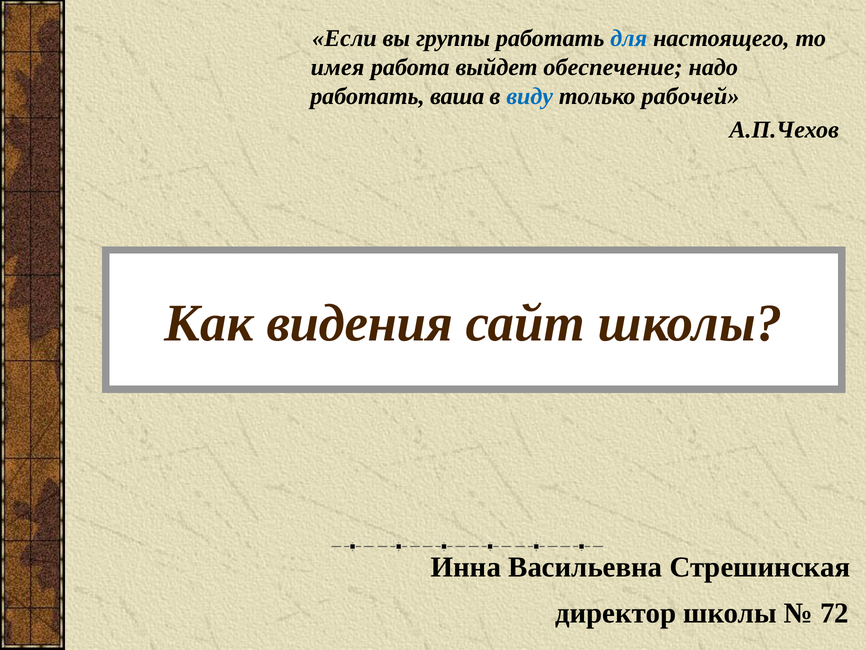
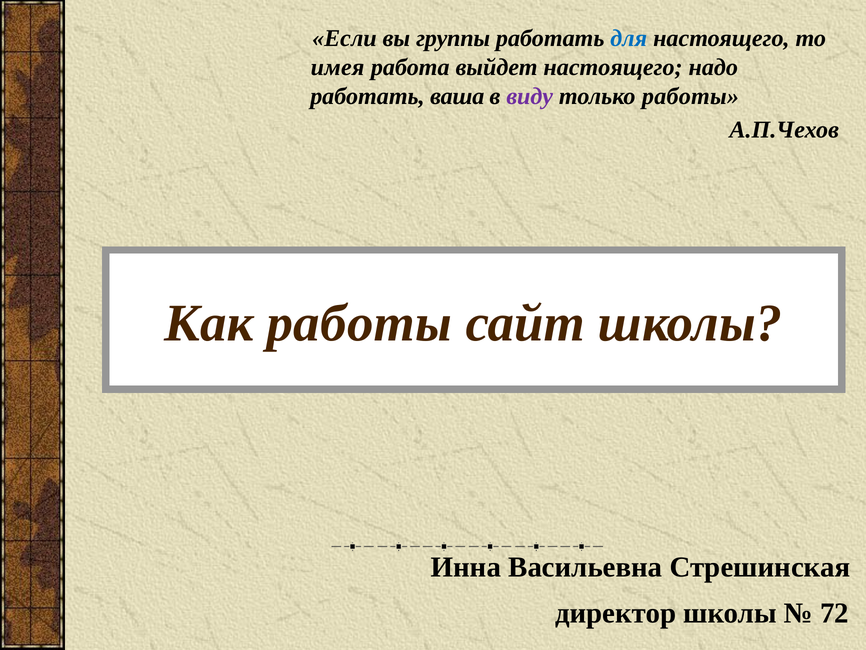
выйдет обеспечение: обеспечение -> настоящего (613, 67)
виду colour: blue -> purple (530, 96)
только рабочей: рабочей -> работы (690, 96)
Как видения: видения -> работы (359, 323)
